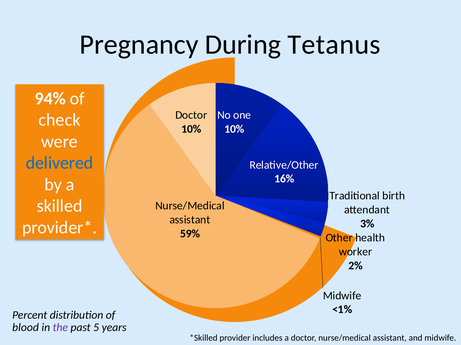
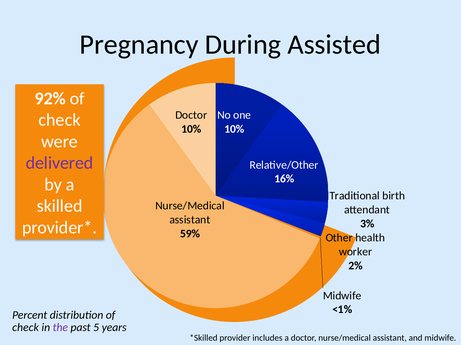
Tetanus: Tetanus -> Assisted (334, 45)
94%: 94% -> 92% (50, 99)
delivered colour: blue -> purple (60, 163)
blood: blood -> check (26, 328)
